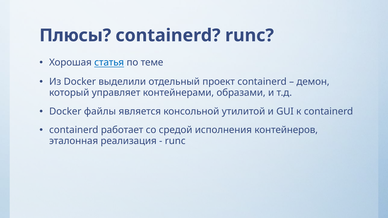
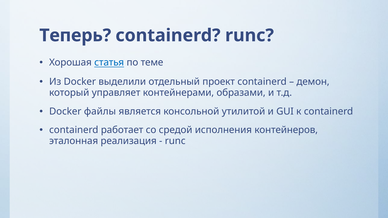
Плюсы: Плюсы -> Теперь (75, 35)
